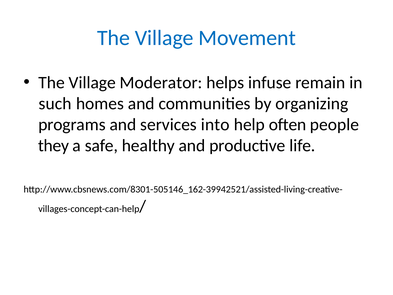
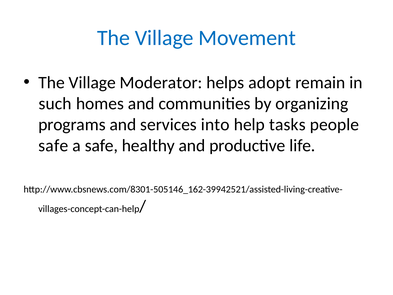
infuse: infuse -> adopt (270, 82)
often: often -> tasks (287, 124)
they: they -> safe (53, 145)
